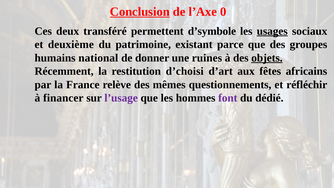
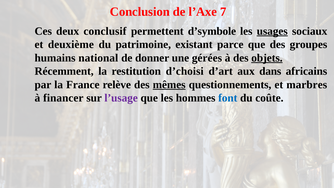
Conclusion underline: present -> none (140, 12)
0: 0 -> 7 (223, 12)
transféré: transféré -> conclusif (105, 31)
ruines: ruines -> gérées (207, 58)
fêtes: fêtes -> dans (270, 71)
mêmes underline: none -> present (169, 85)
réfléchir: réfléchir -> marbres (307, 85)
font colour: purple -> blue (228, 98)
dédié: dédié -> coûte (269, 98)
